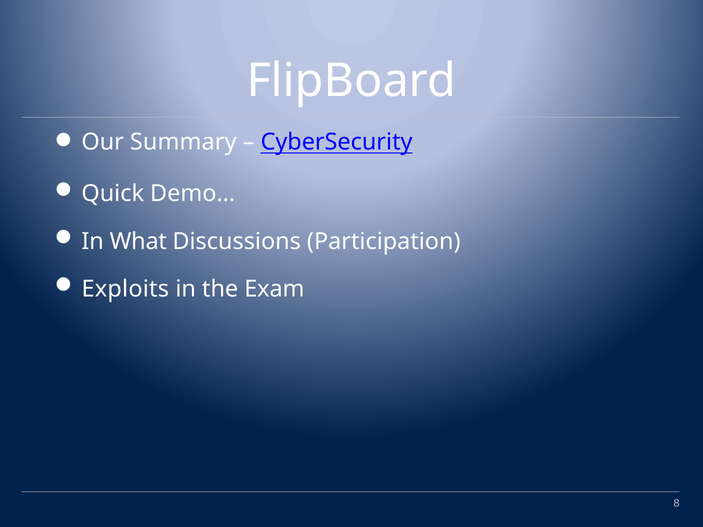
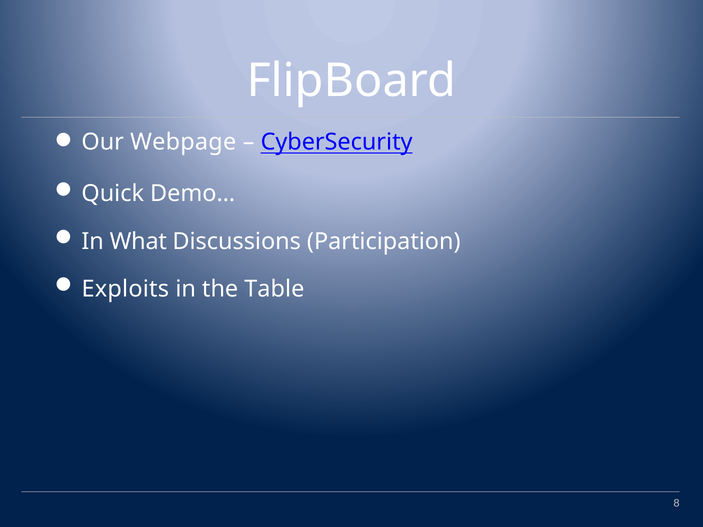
Summary: Summary -> Webpage (183, 142)
Exam: Exam -> Table (274, 289)
